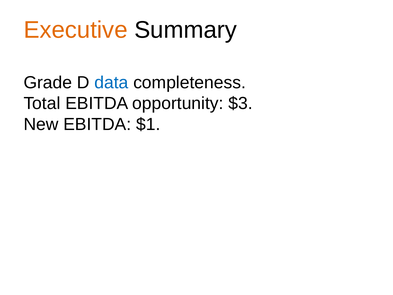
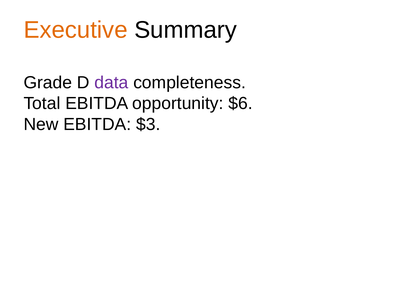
data colour: blue -> purple (111, 82)
$3: $3 -> $6 (240, 103)
$1: $1 -> $3 (148, 124)
